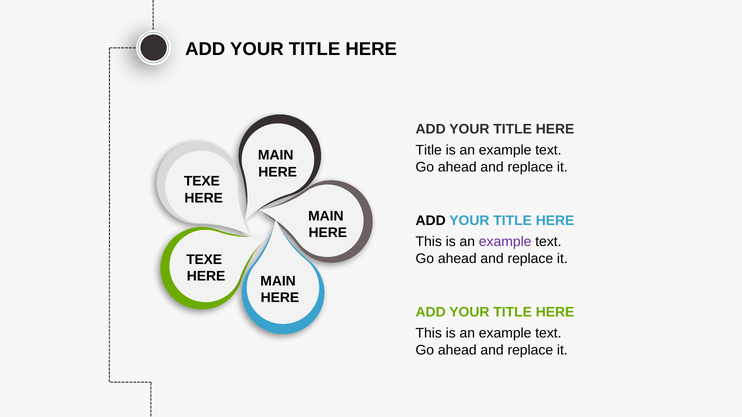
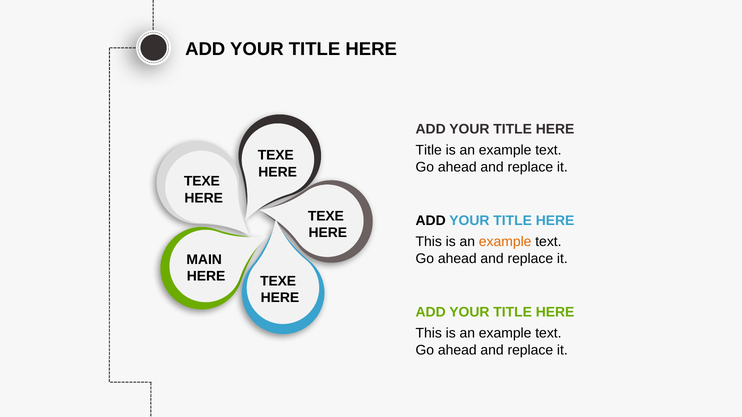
MAIN: MAIN -> TEXE (276, 156)
MAIN: MAIN -> TEXE (326, 216)
example colour: purple -> orange (505, 242)
TEXE: TEXE -> MAIN (204, 260)
MAIN: MAIN -> TEXE (278, 281)
